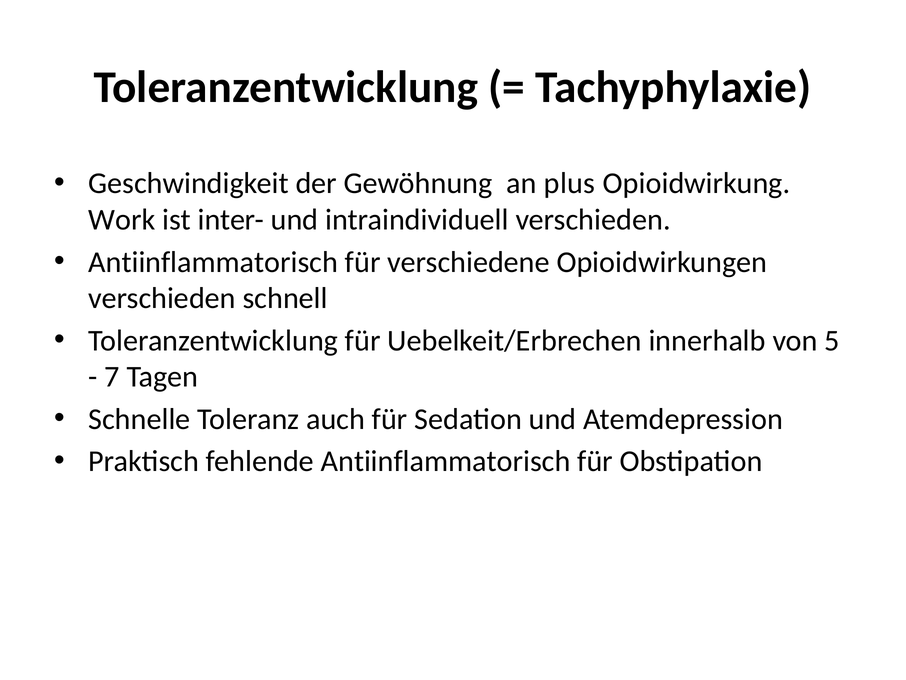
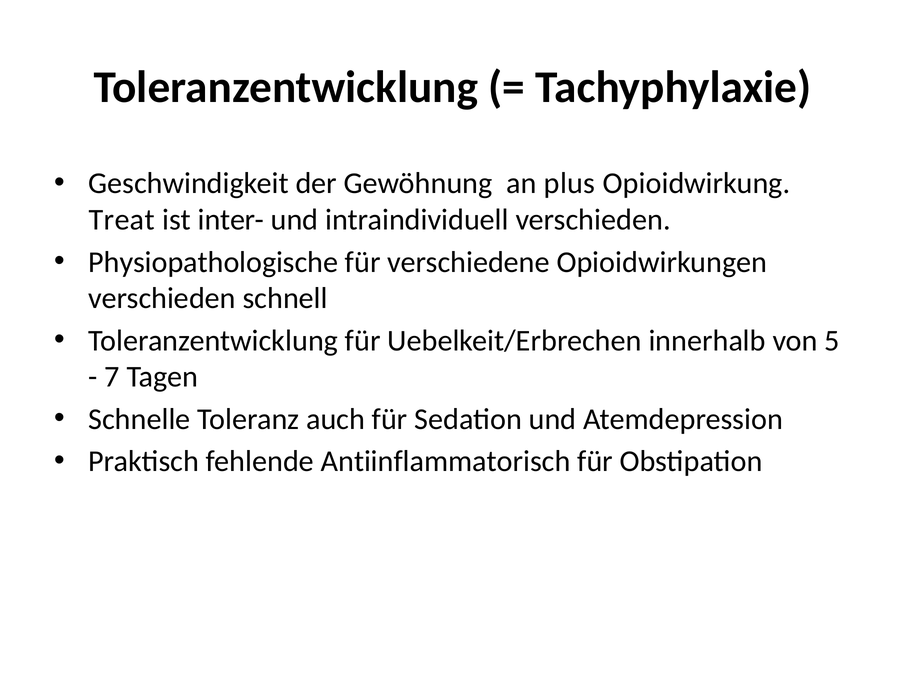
Work: Work -> Treat (122, 220)
Antiinflammatorisch: Antiinflammatorisch -> Physiopathologische (213, 262)
